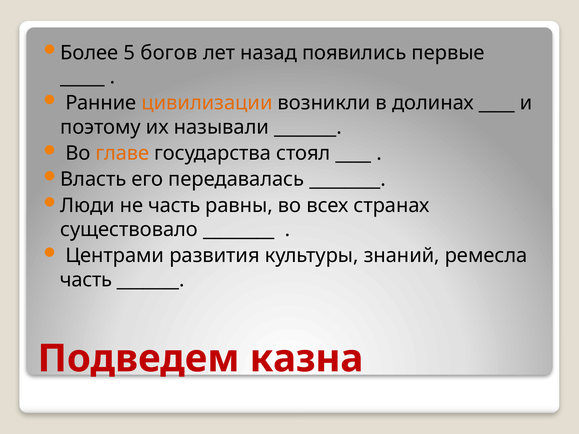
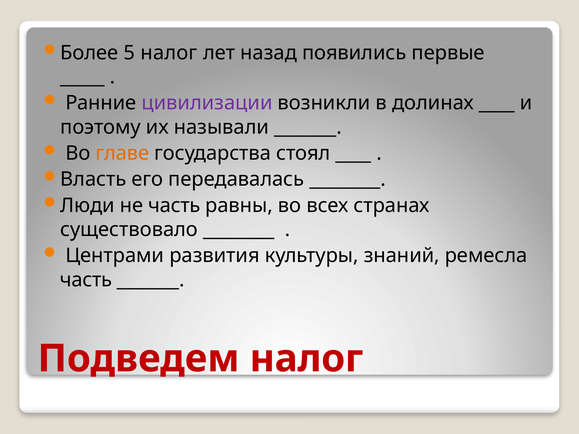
5 богов: богов -> налог (169, 53)
цивилизации colour: orange -> purple (207, 103)
Подведем казна: казна -> налог (306, 359)
